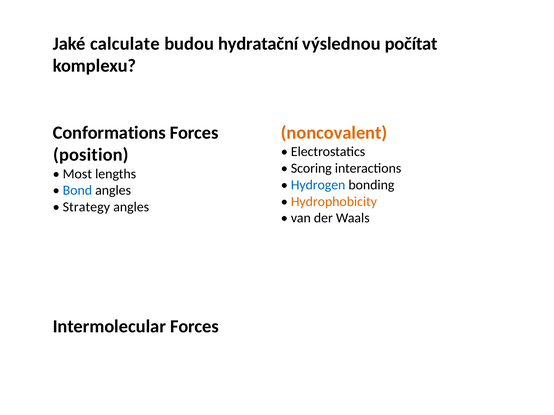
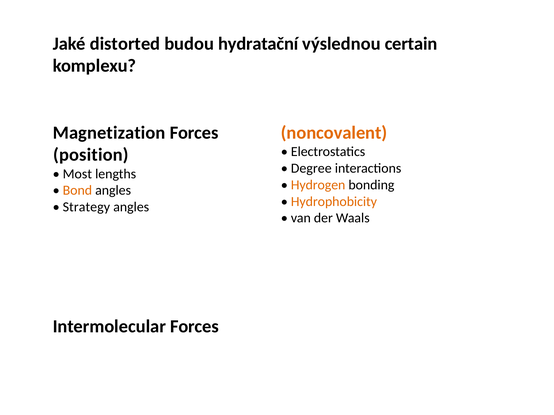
calculate: calculate -> distorted (125, 44)
počítat: počítat -> certain (411, 44)
Conformations: Conformations -> Magnetization (109, 133)
Scoring: Scoring -> Degree (311, 168)
Hydrogen colour: blue -> orange (318, 185)
Bond colour: blue -> orange (77, 191)
